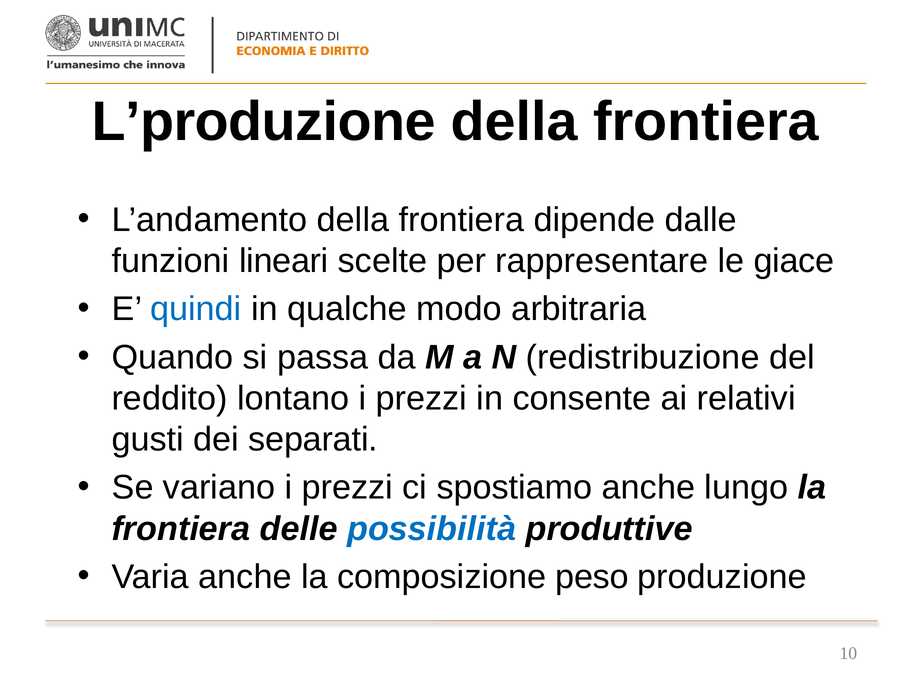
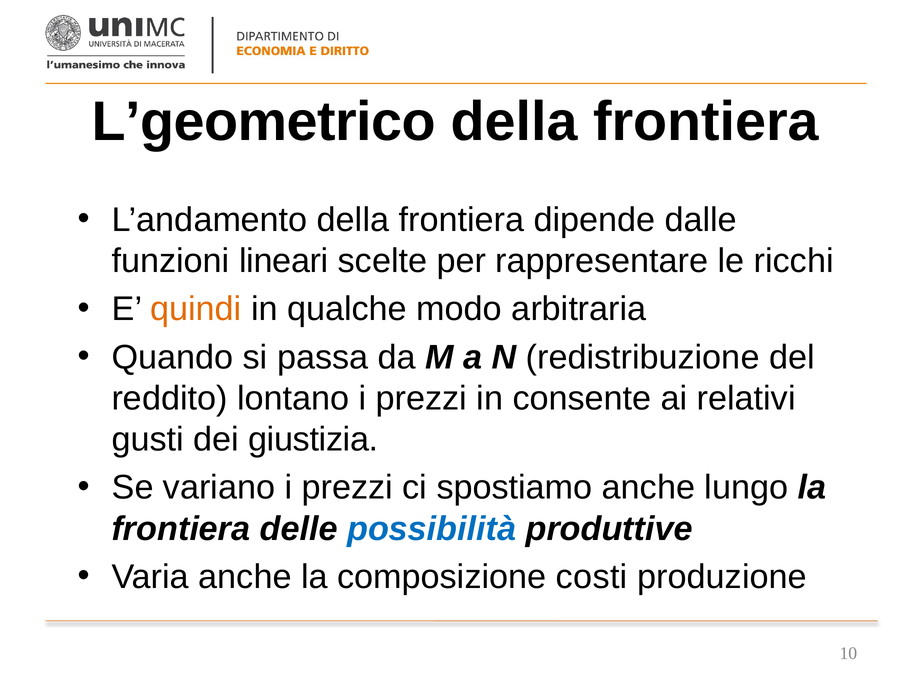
L’produzione: L’produzione -> L’geometrico (264, 122)
giace: giace -> ricchi (794, 261)
quindi colour: blue -> orange (196, 309)
separati: separati -> giustizia (313, 439)
peso: peso -> costi (592, 577)
